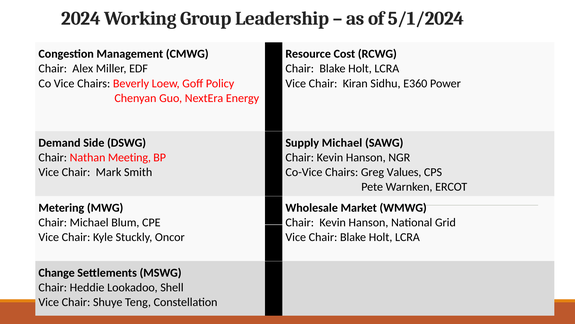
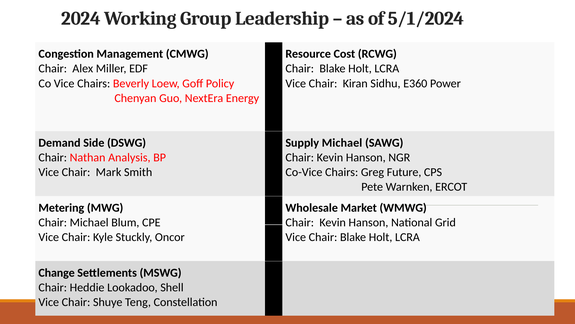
Meeting: Meeting -> Analysis (129, 157)
Values: Values -> Future (404, 172)
